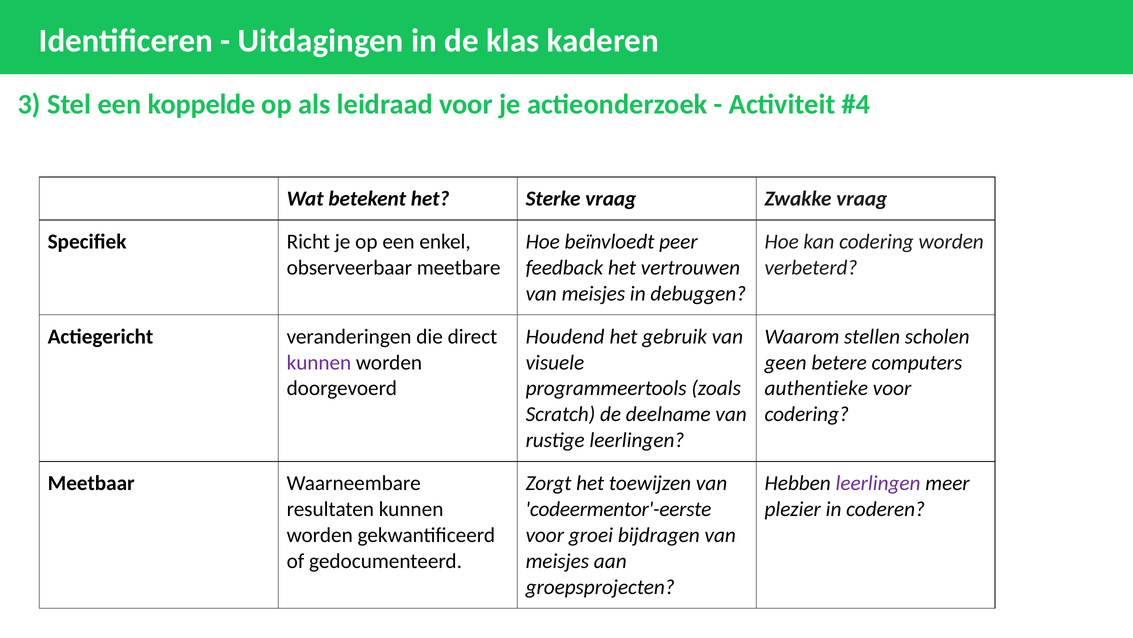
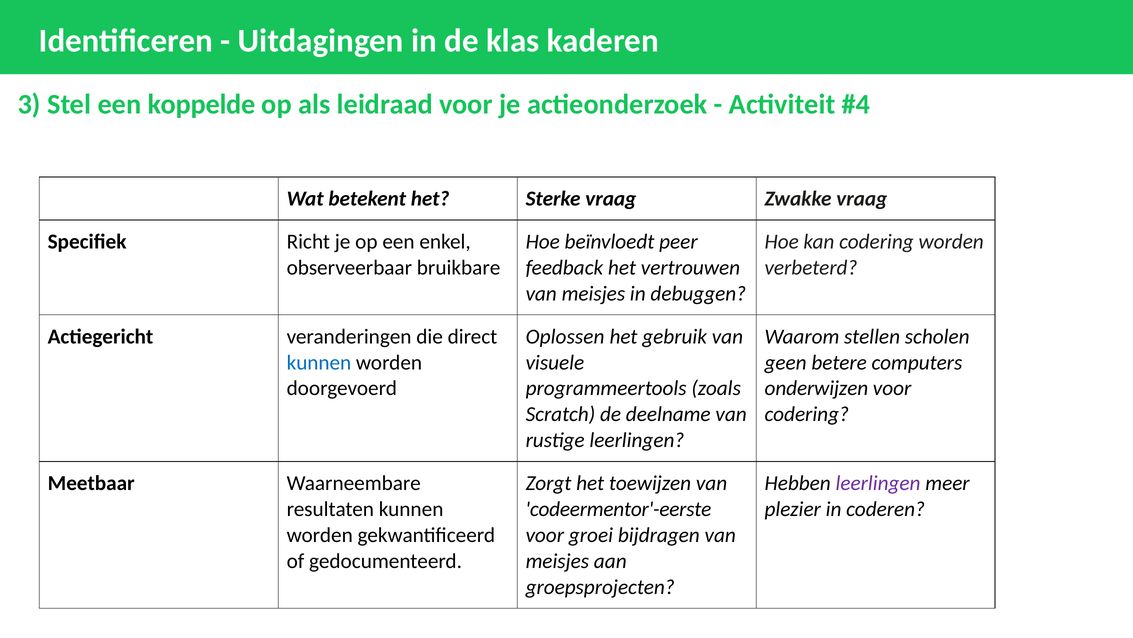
meetbare: meetbare -> bruikbare (459, 267)
Houdend: Houdend -> Oplossen (565, 336)
kunnen colour: purple -> blue (319, 362)
authentieke: authentieke -> onderwijzen (816, 388)
